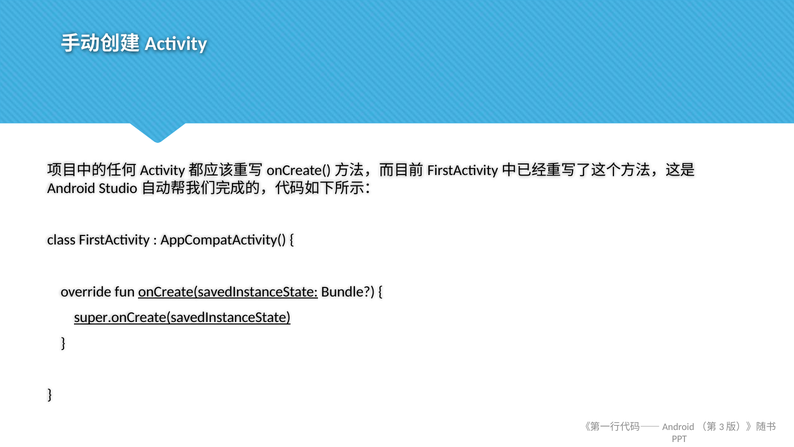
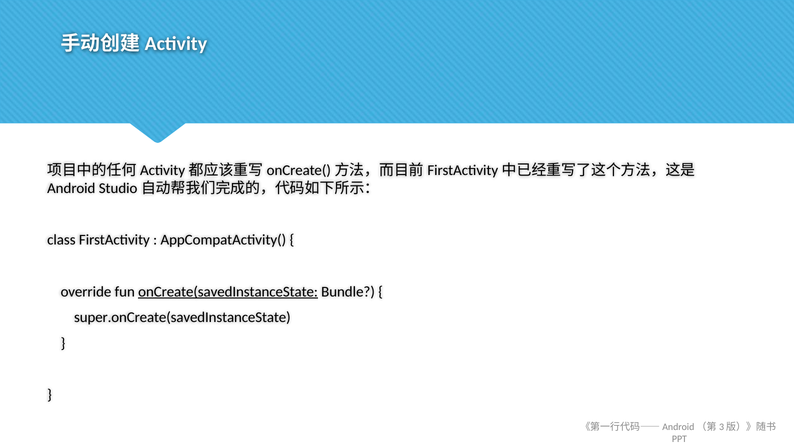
super.onCreate(savedInstanceState underline: present -> none (182, 317)
